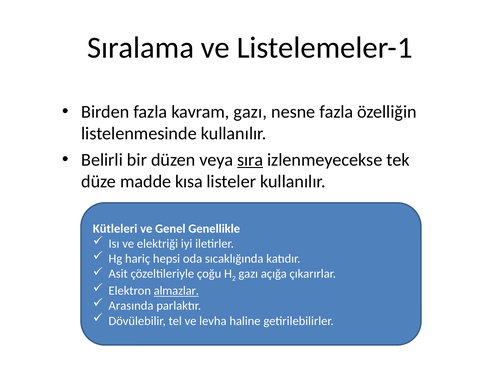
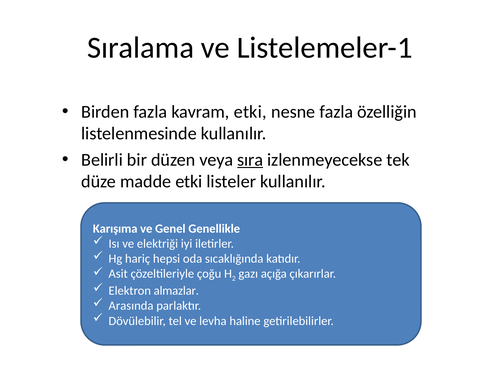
kavram gazı: gazı -> etki (250, 112)
madde kısa: kısa -> etki (189, 182)
Kütleleri: Kütleleri -> Karışıma (115, 229)
almazlar underline: present -> none (176, 291)
